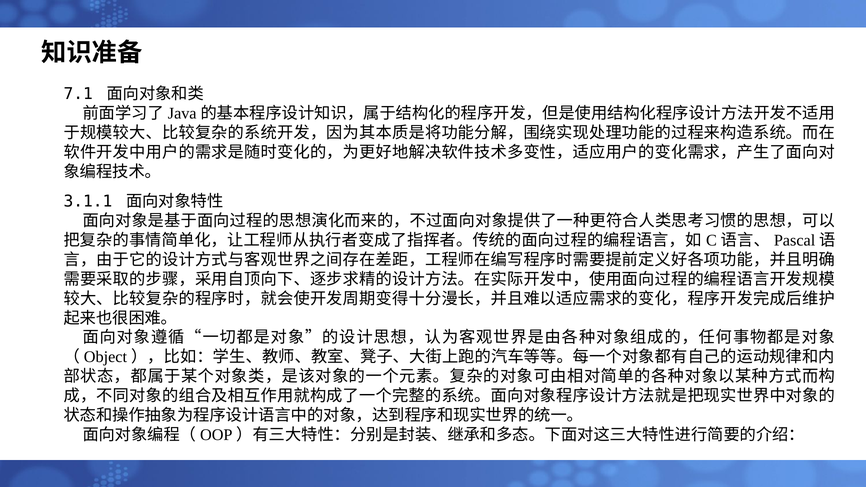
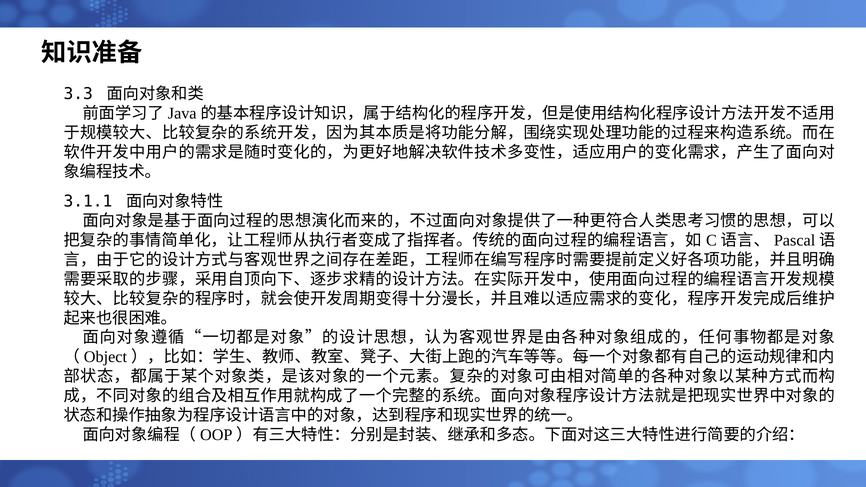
7.1: 7.1 -> 3.3 (78, 94)
